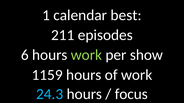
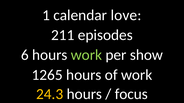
best: best -> love (126, 15)
1159: 1159 -> 1265 (47, 75)
24.3 colour: light blue -> yellow (50, 94)
